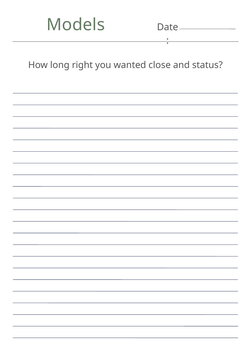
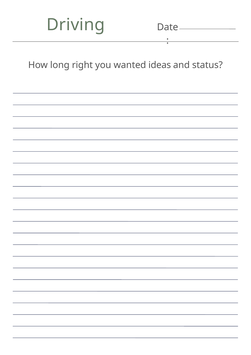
Models: Models -> Driving (76, 25)
close: close -> ideas (160, 65)
